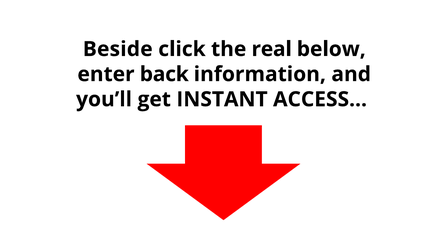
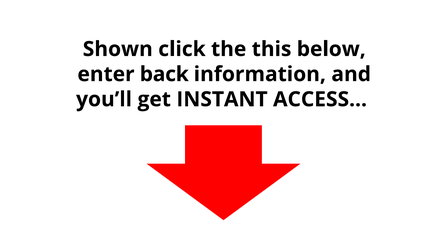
Beside: Beside -> Shown (118, 49)
real: real -> this (272, 49)
